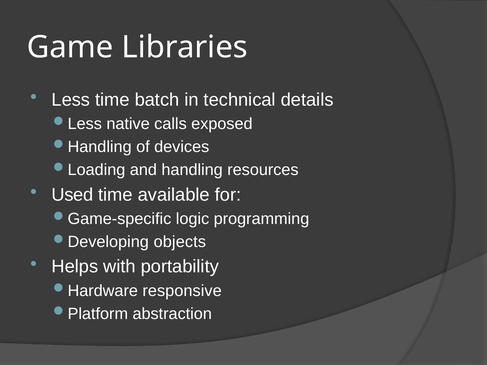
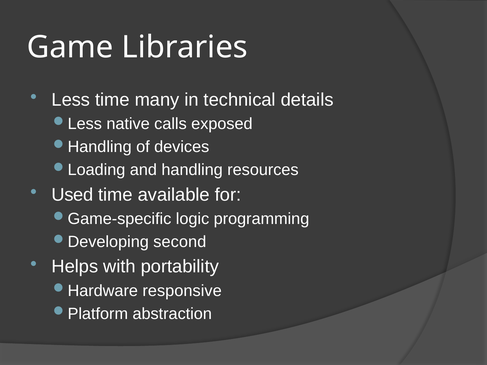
batch: batch -> many (157, 100)
objects: objects -> second (180, 242)
